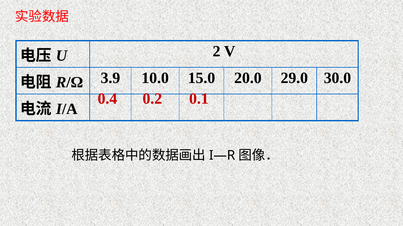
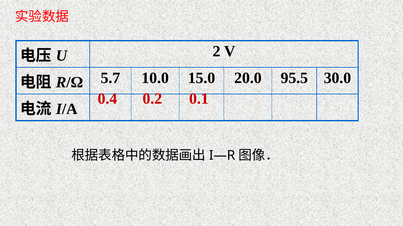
3.9: 3.9 -> 5.7 (110, 78)
29.0: 29.0 -> 95.5 (294, 78)
